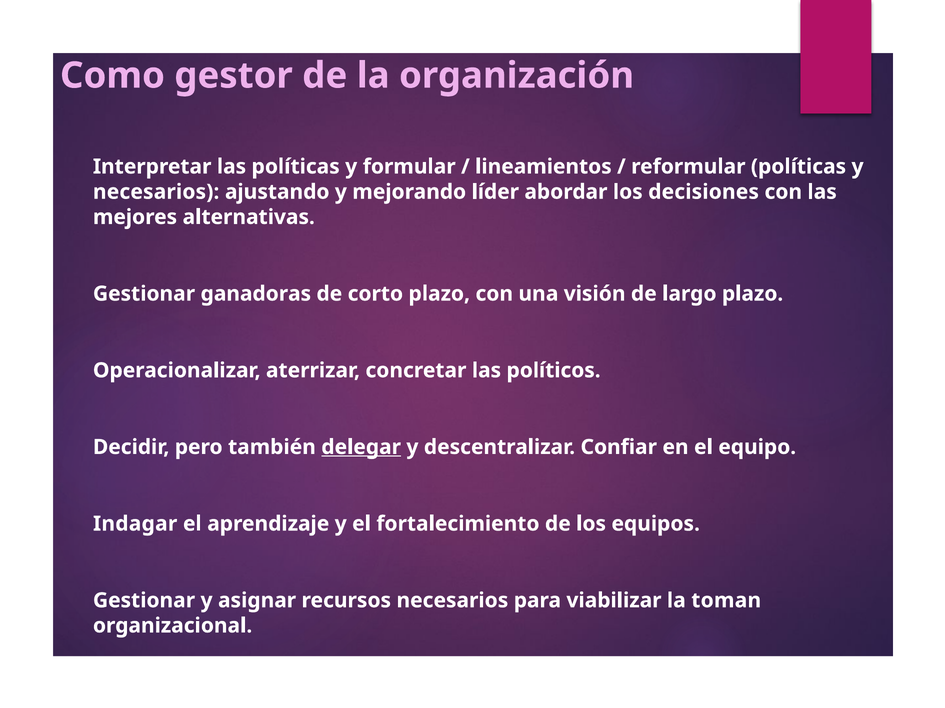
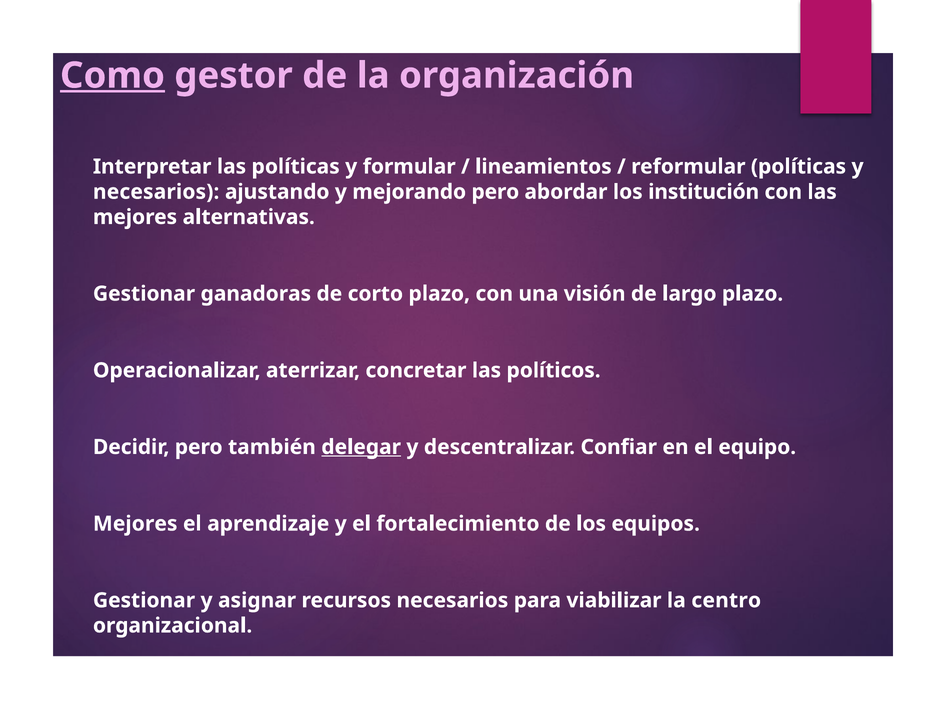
Como underline: none -> present (112, 76)
mejorando líder: líder -> pero (495, 192)
decisiones: decisiones -> institución (704, 192)
Indagar: Indagar -> Mejores (135, 524)
toman: toman -> centro (726, 601)
